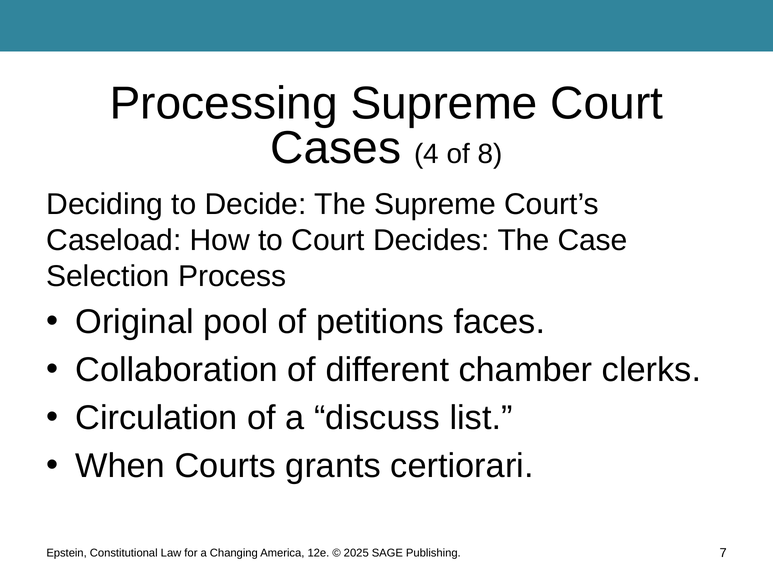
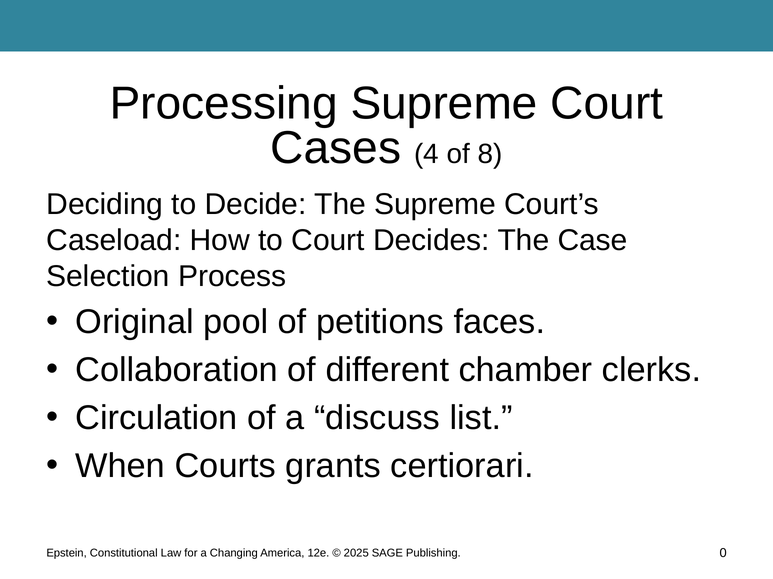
7: 7 -> 0 (723, 554)
